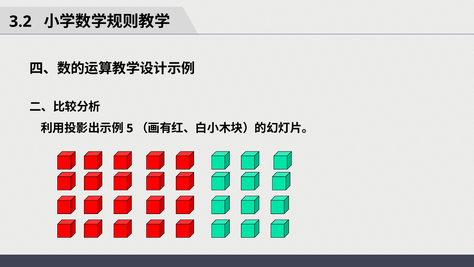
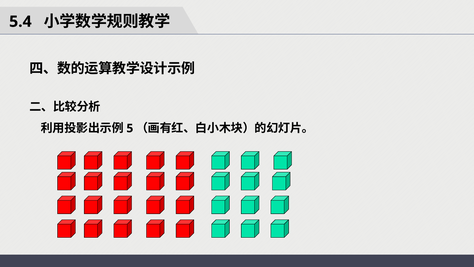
3.2: 3.2 -> 5.4 (20, 22)
